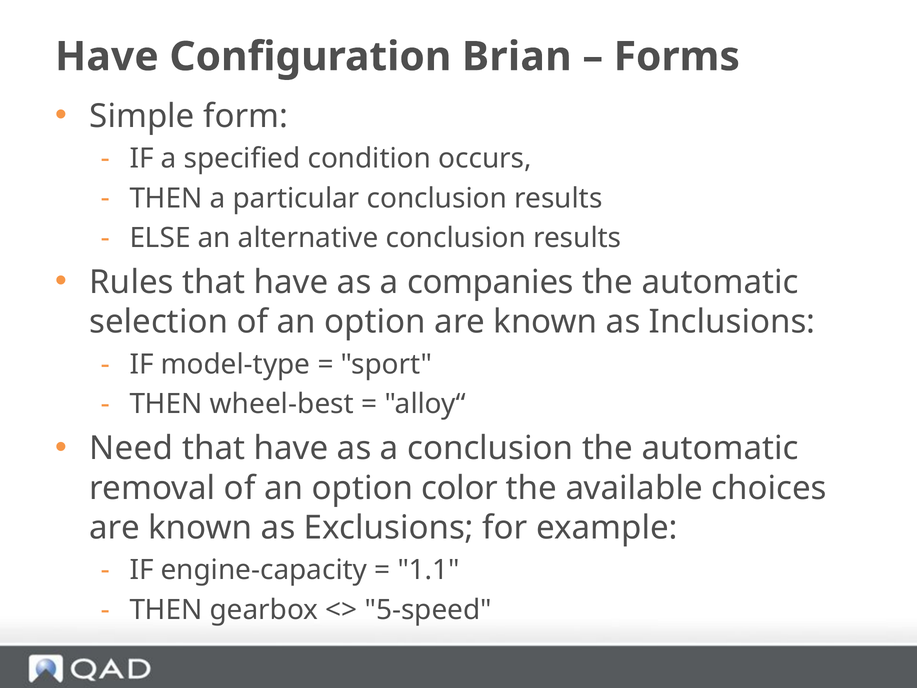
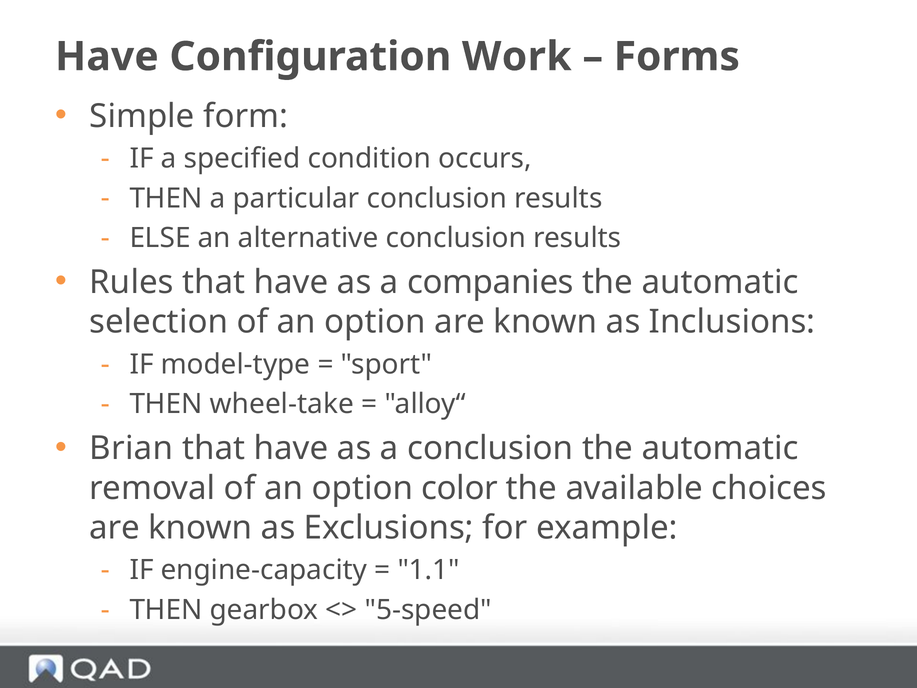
Brian: Brian -> Work (517, 57)
wheel-best: wheel-best -> wheel-take (282, 404)
Need: Need -> Brian (131, 448)
